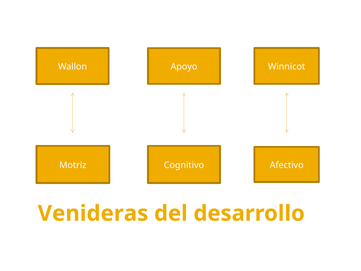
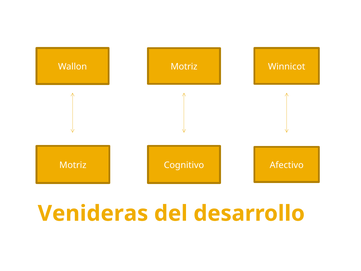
Wallon Apoyo: Apoyo -> Motriz (184, 67)
